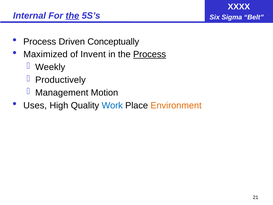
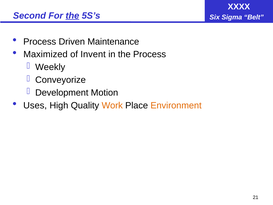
Internal: Internal -> Second (29, 16)
Conceptually: Conceptually -> Maintenance (113, 42)
Process underline: present -> none (150, 54)
Productively: Productively -> Conveyorize (61, 80)
Management: Management -> Development (62, 93)
Work colour: blue -> orange (112, 105)
